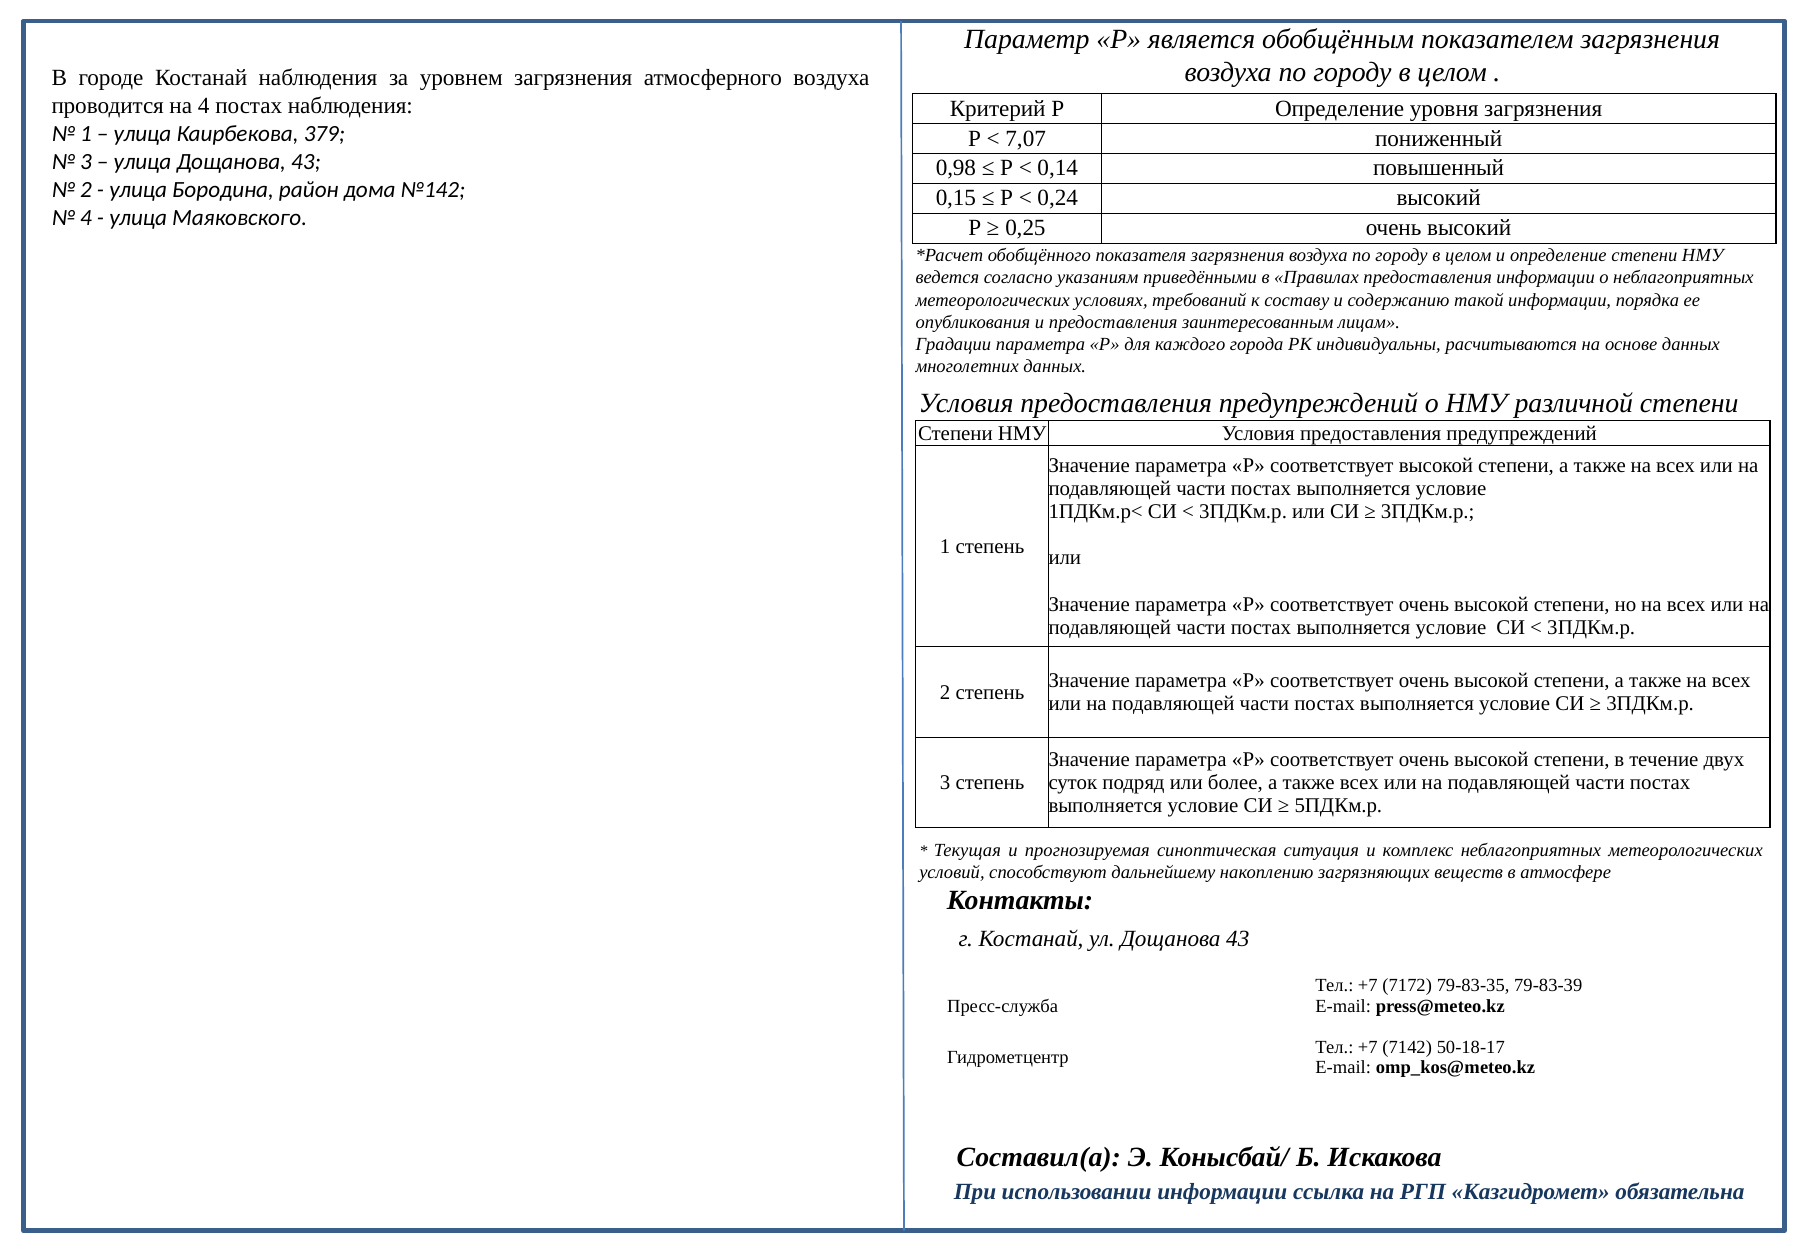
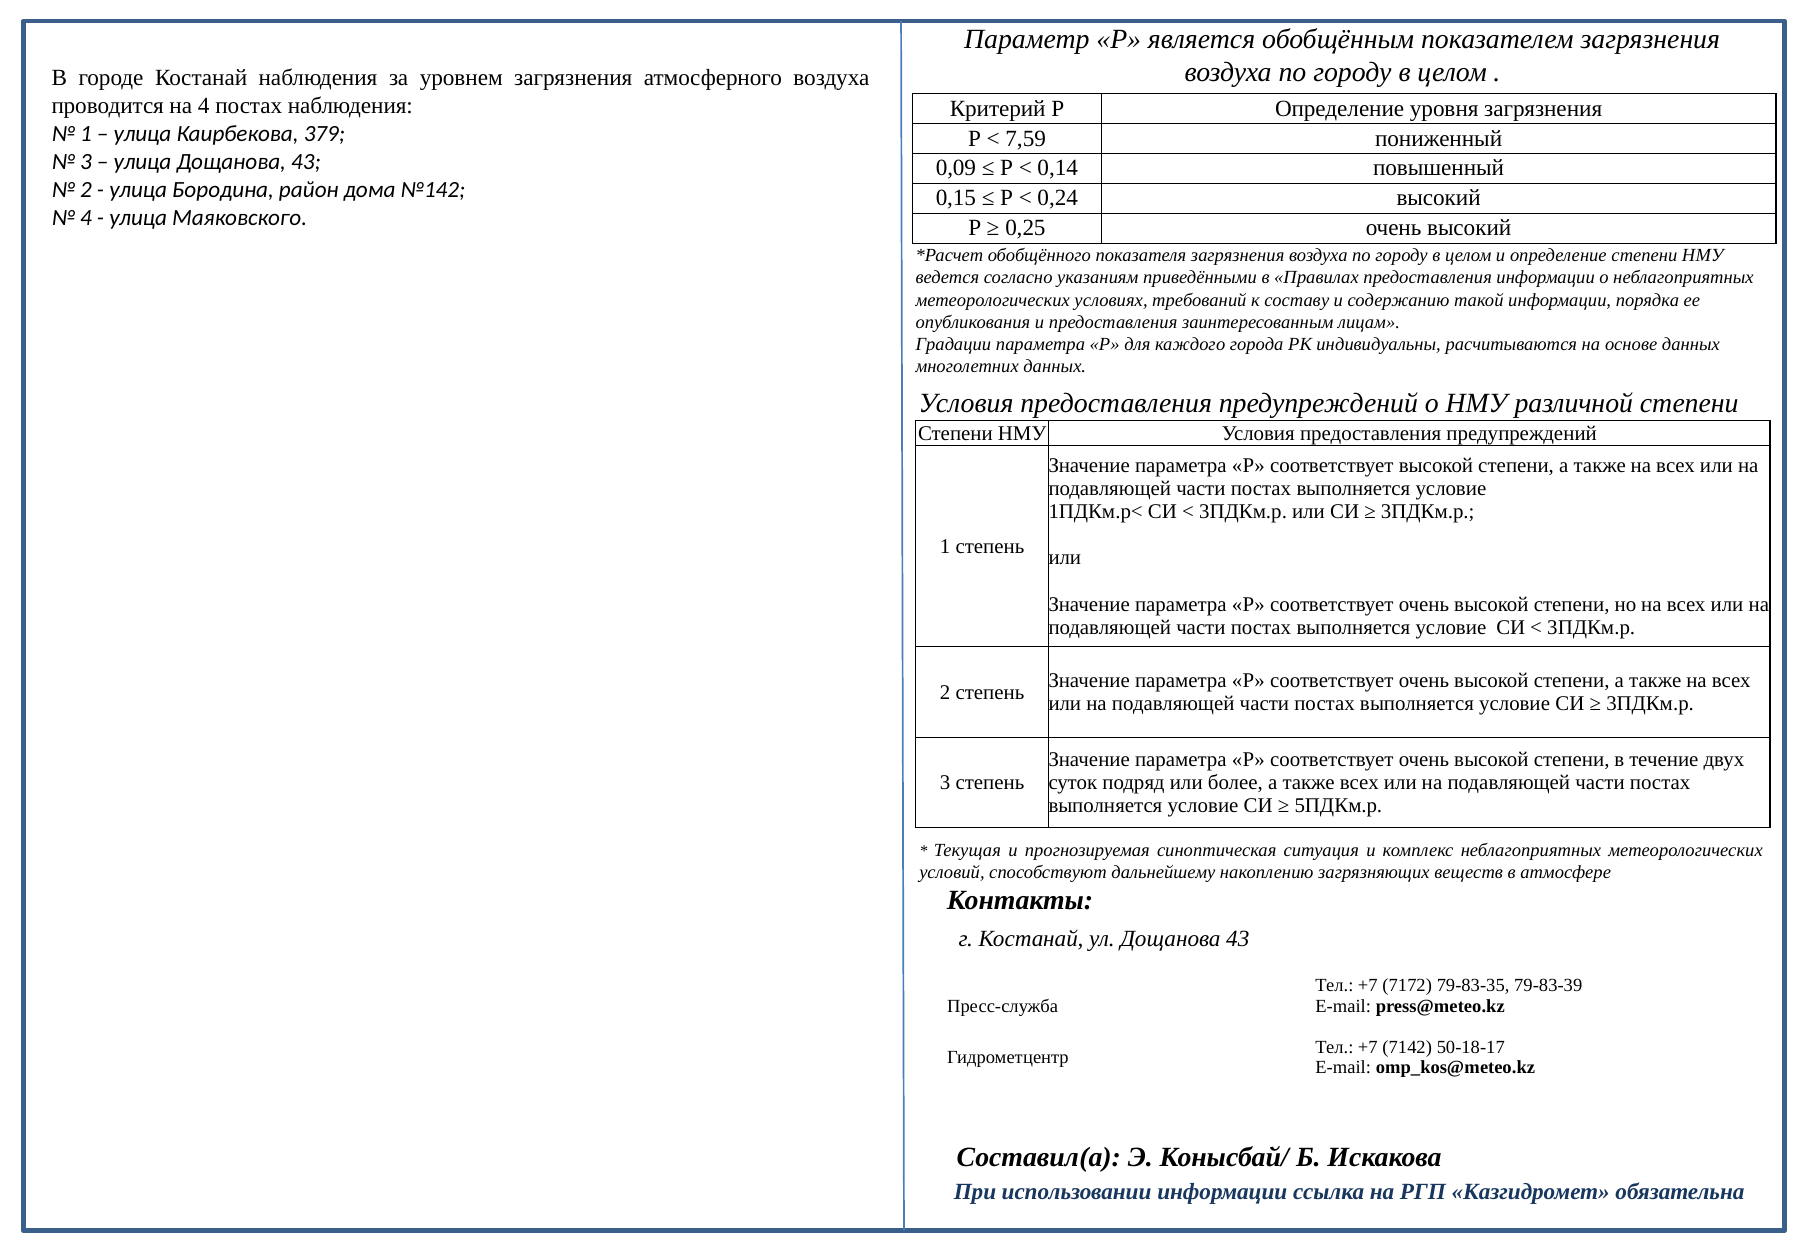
7,07: 7,07 -> 7,59 (1026, 138)
0,98: 0,98 -> 0,09 (956, 168)
